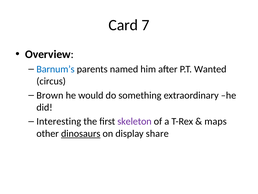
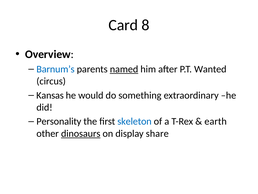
7: 7 -> 8 (145, 25)
named underline: none -> present (124, 69)
Brown: Brown -> Kansas (50, 95)
Interesting: Interesting -> Personality (59, 121)
skeleton colour: purple -> blue (134, 121)
maps: maps -> earth (216, 121)
